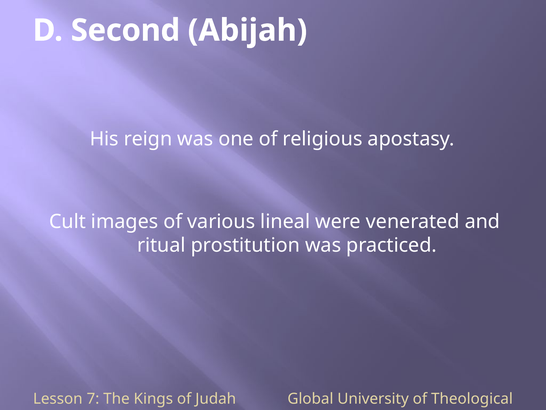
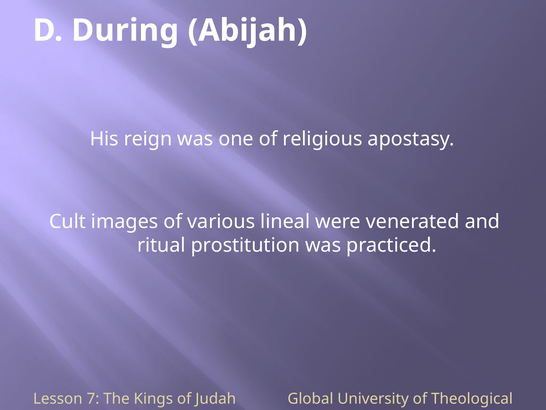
Second: Second -> During (125, 30)
